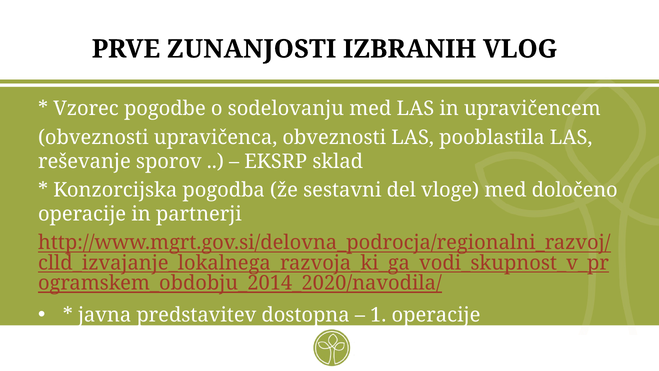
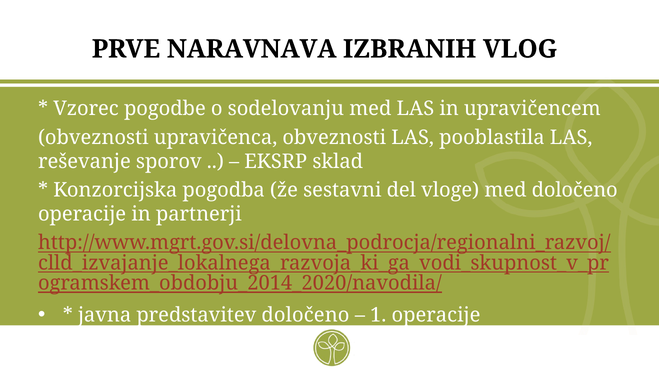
ZUNANJOSTI: ZUNANJOSTI -> NARAVNAVA (252, 49)
predstavitev dostopna: dostopna -> določeno (305, 315)
